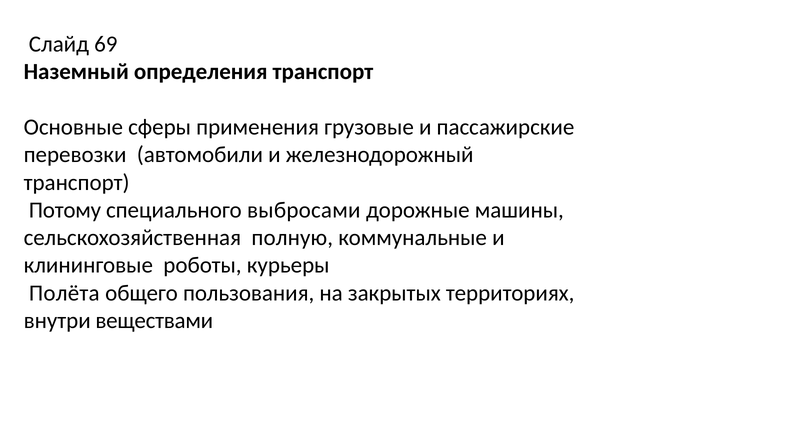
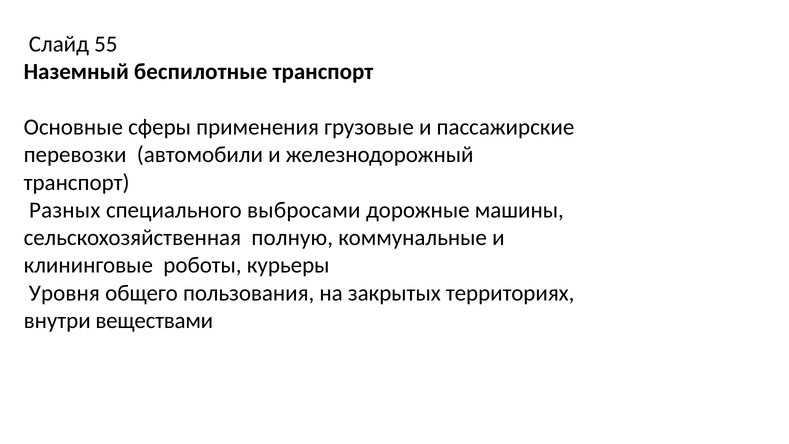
69: 69 -> 55 (106, 44)
определения: определения -> беспилотные (201, 72)
Потому: Потому -> Разных (65, 210)
Полёта: Полёта -> Уровня (64, 293)
